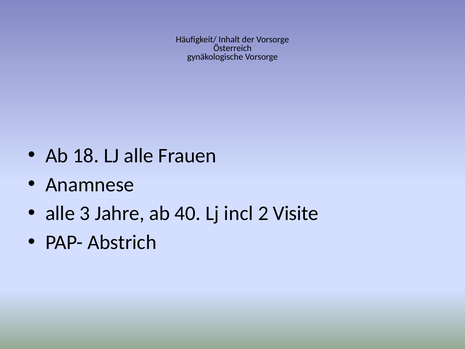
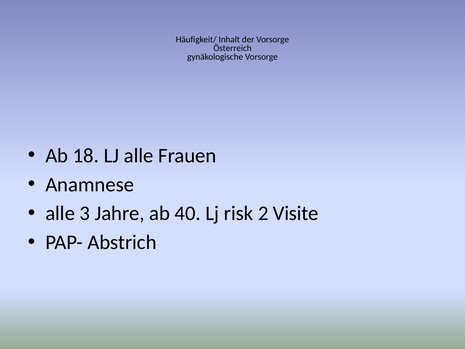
incl: incl -> risk (239, 213)
